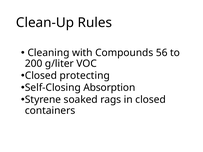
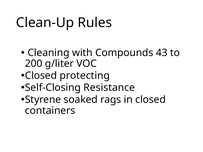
56: 56 -> 43 (162, 53)
Absorption: Absorption -> Resistance (109, 88)
